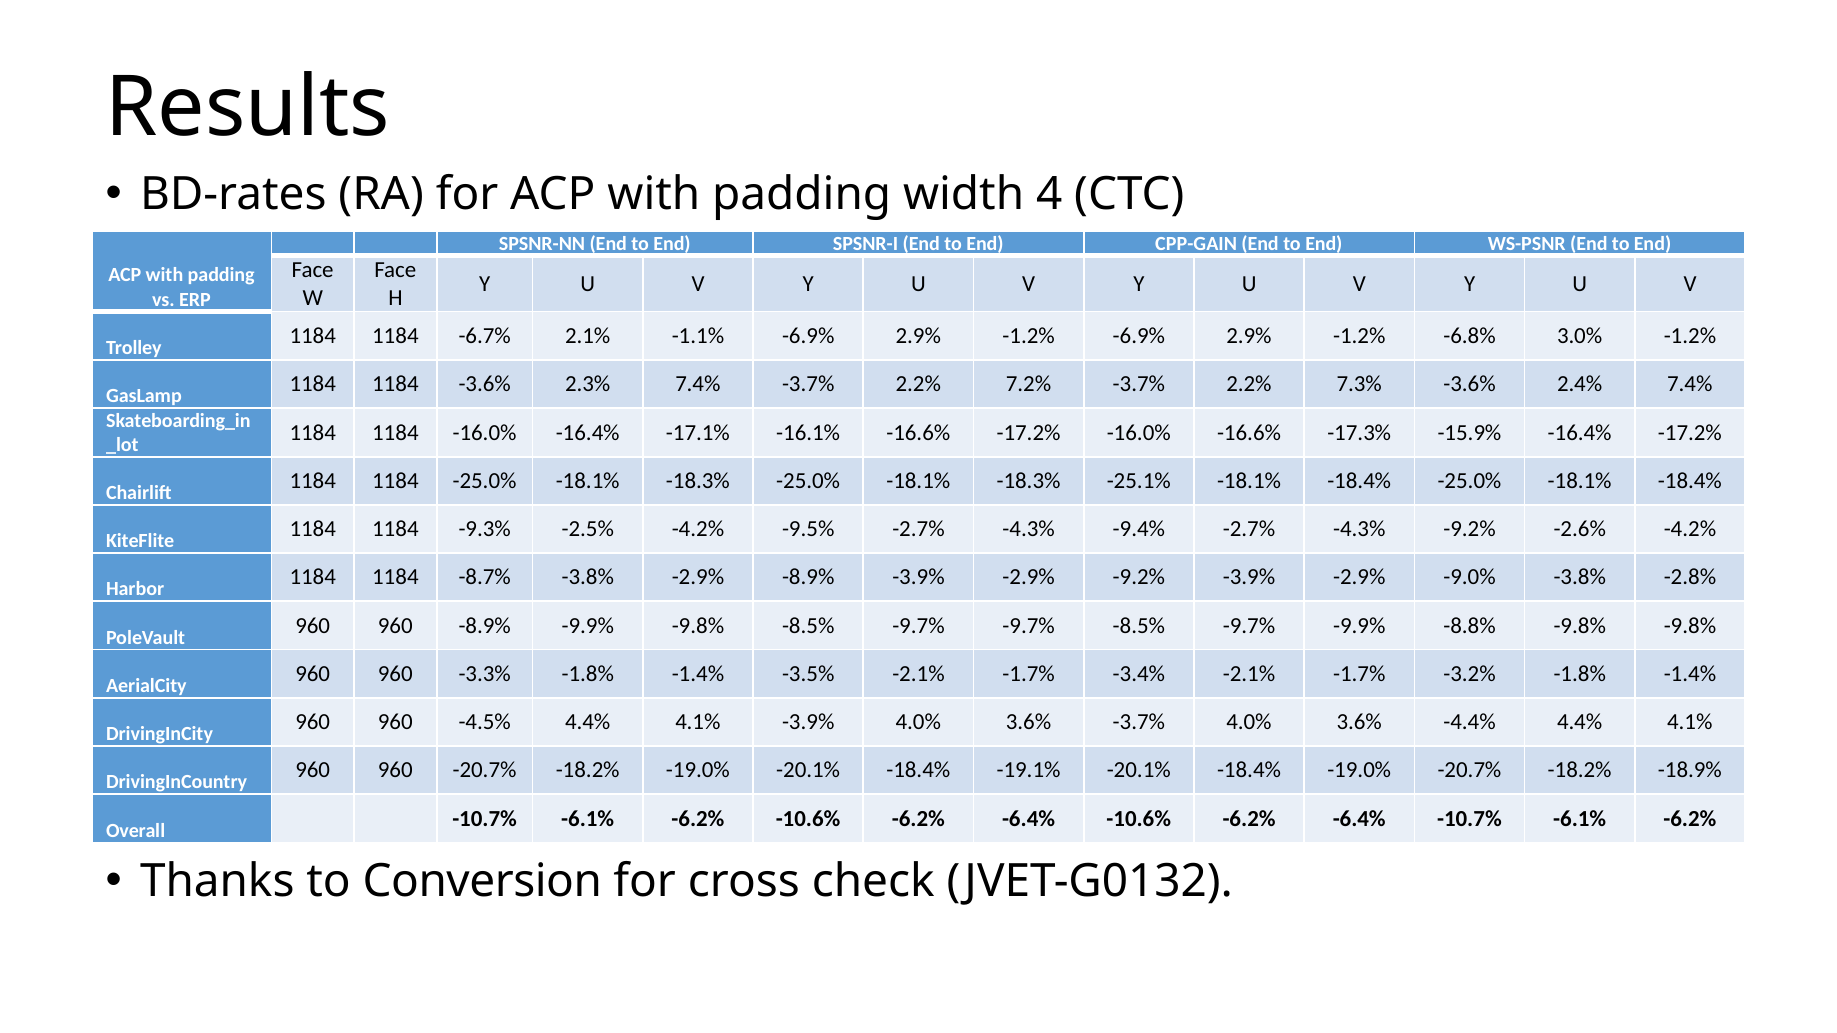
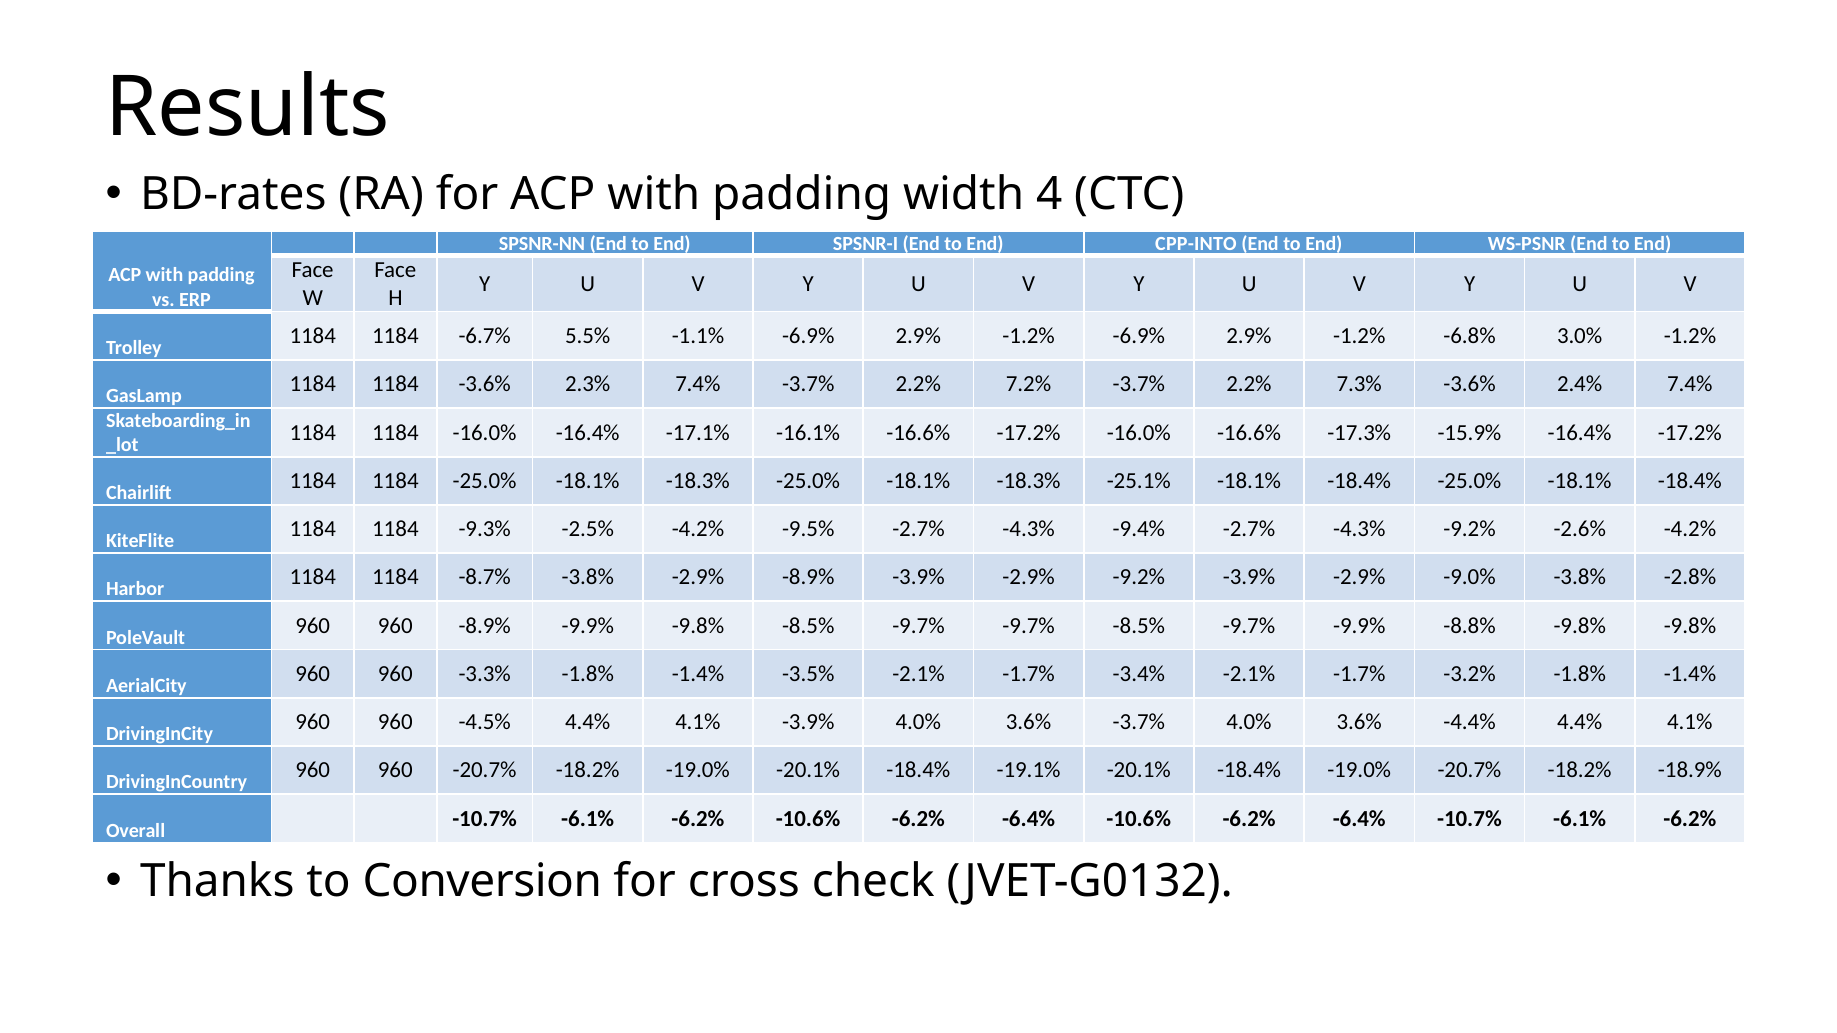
CPP-GAIN: CPP-GAIN -> CPP-INTO (1196, 244)
2.1%: 2.1% -> 5.5% (588, 336)
